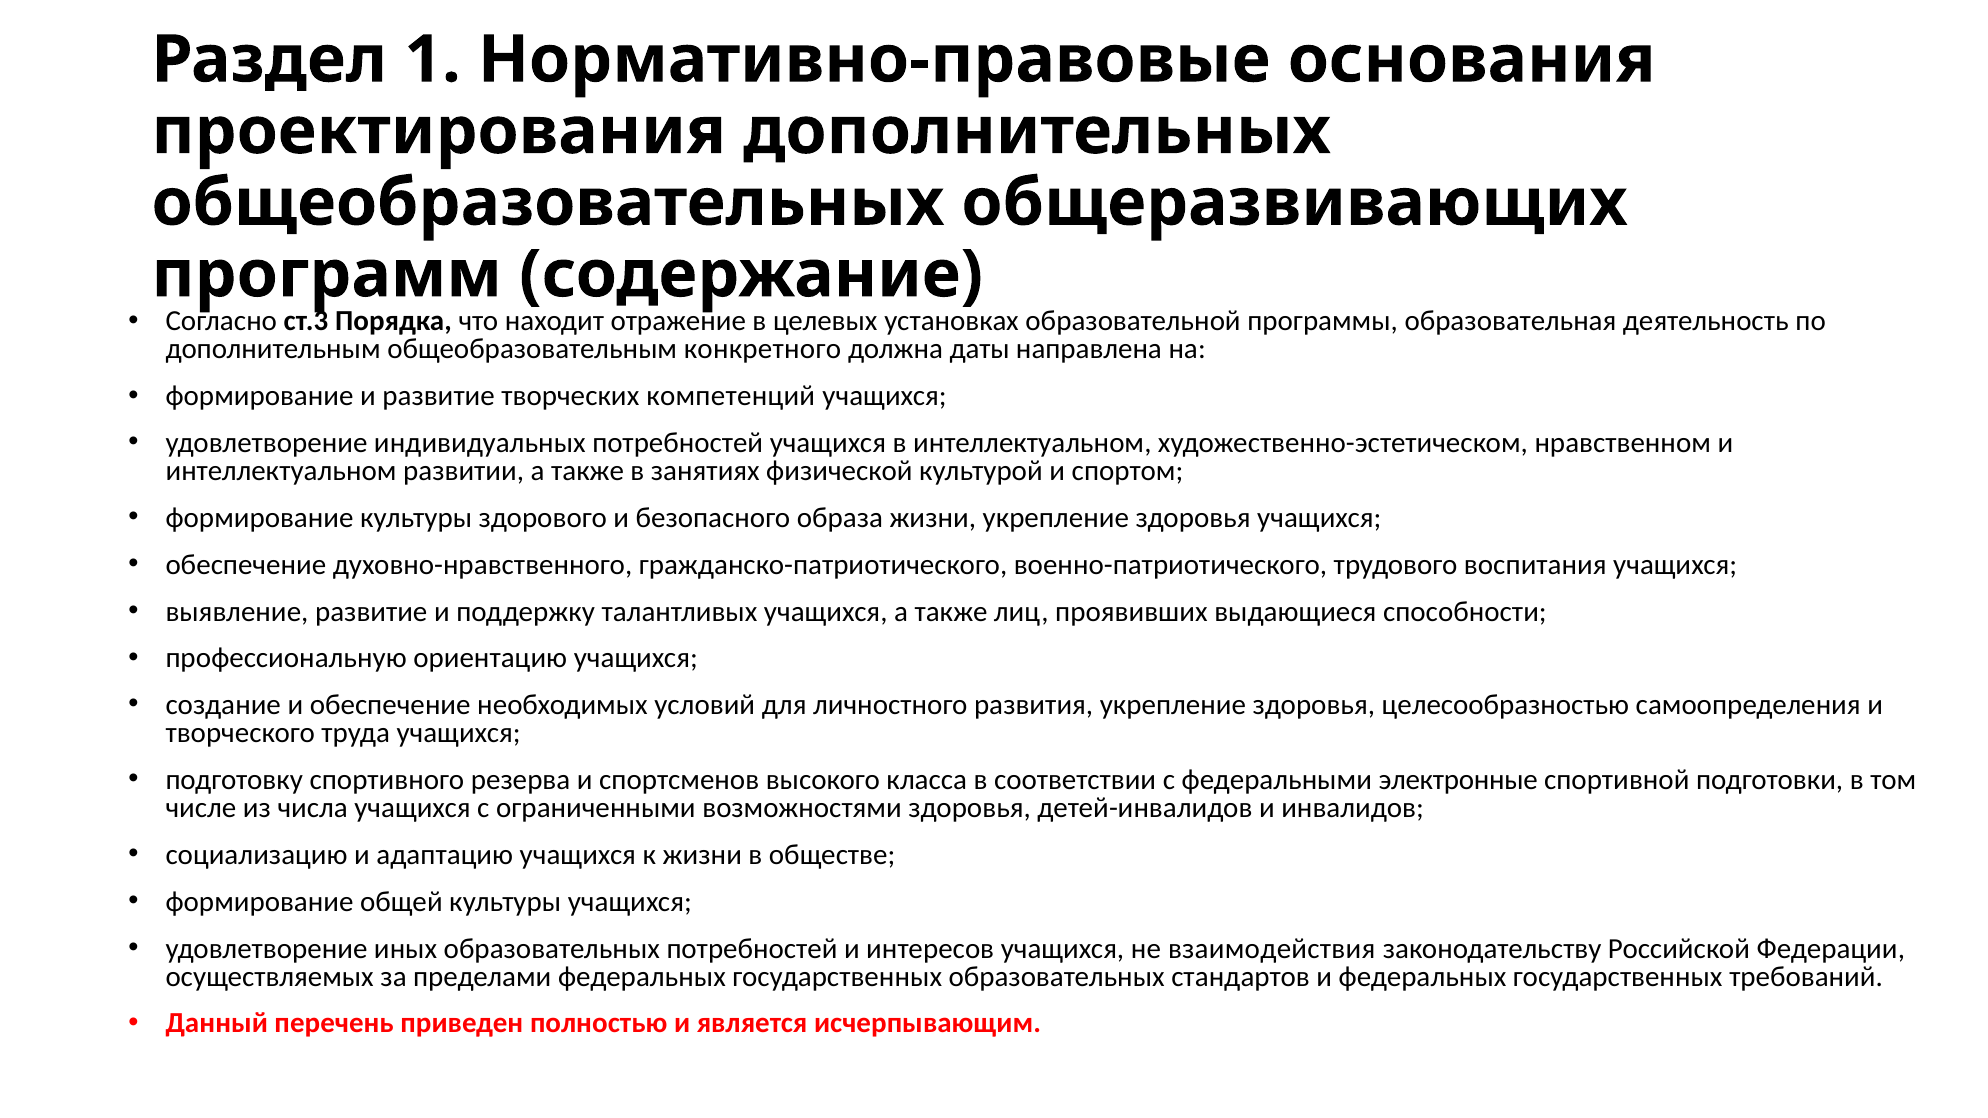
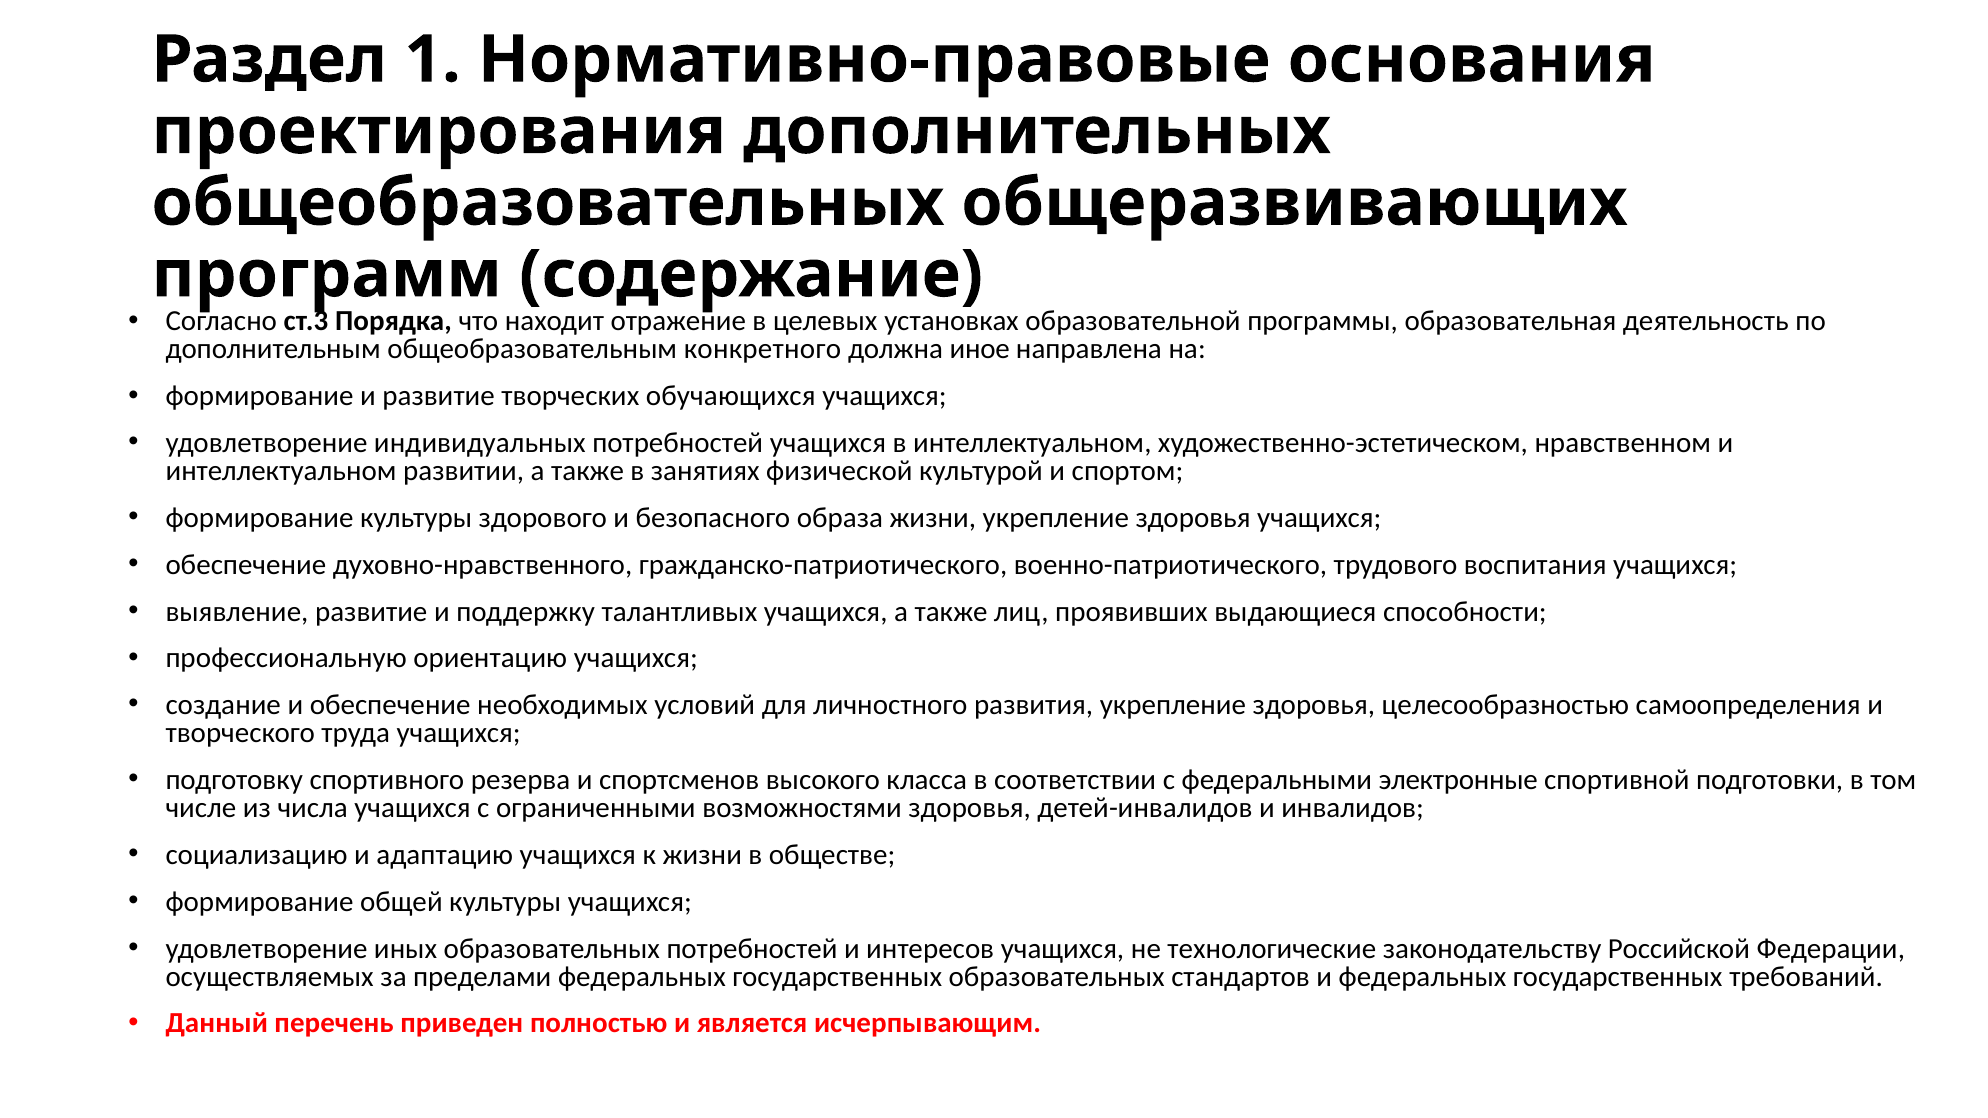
даты: даты -> иное (980, 349)
компетенций: компетенций -> обучающихся (731, 396)
взаимодействия: взаимодействия -> технологические (1272, 949)
